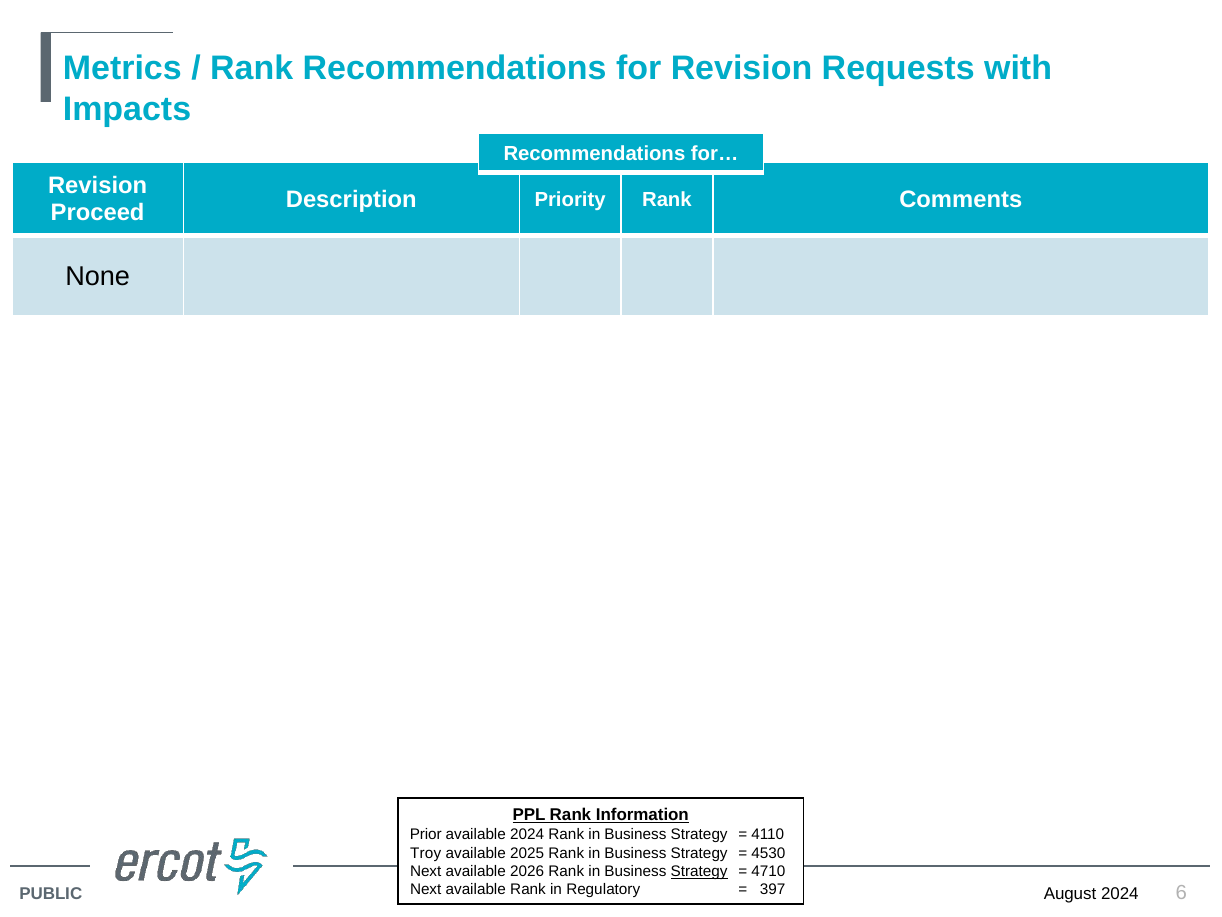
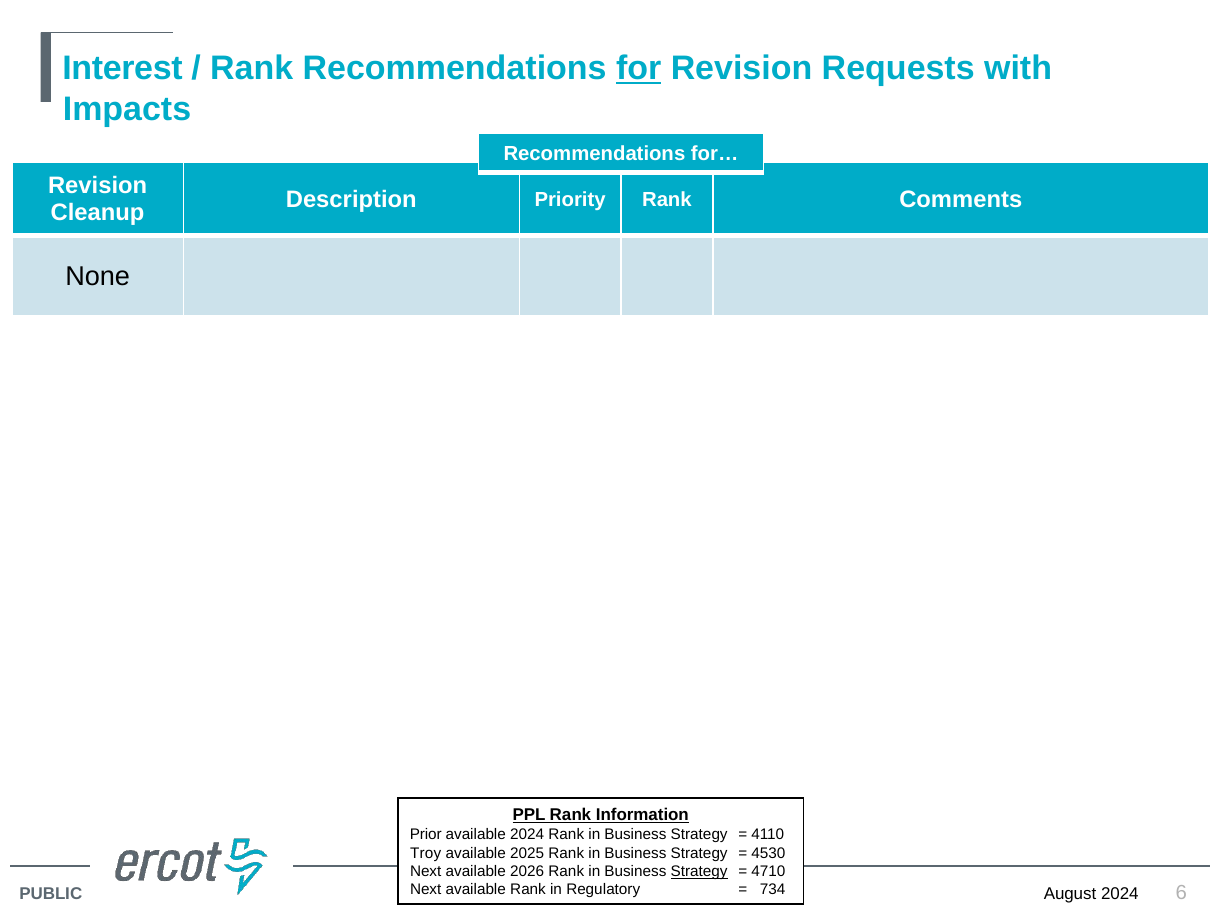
Metrics: Metrics -> Interest (123, 68)
for underline: none -> present (639, 68)
Proceed: Proceed -> Cleanup (98, 213)
397: 397 -> 734 (773, 889)
